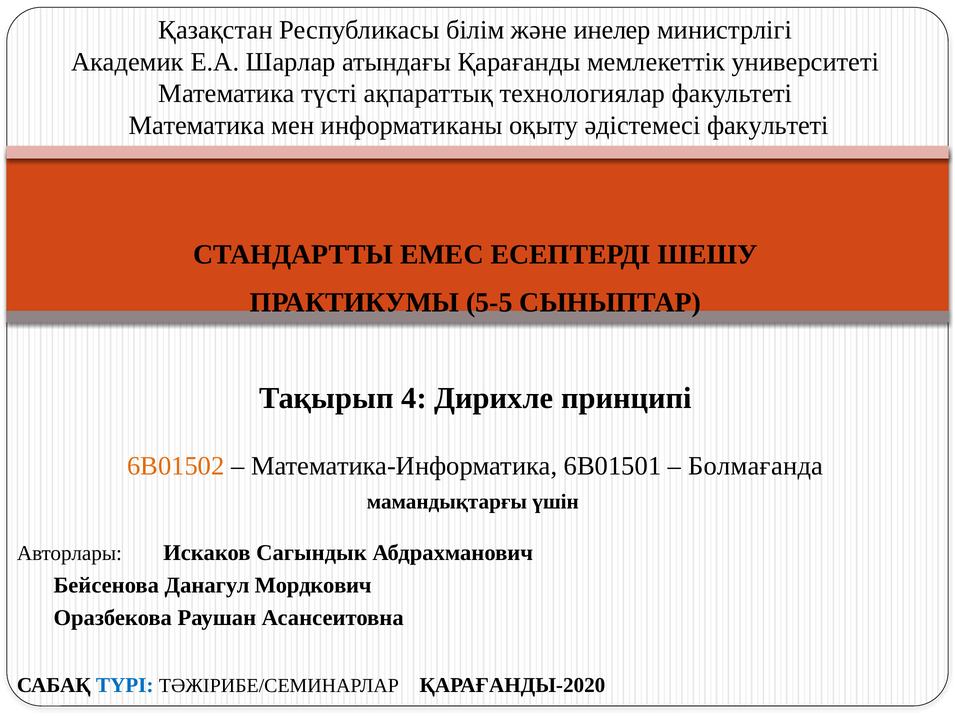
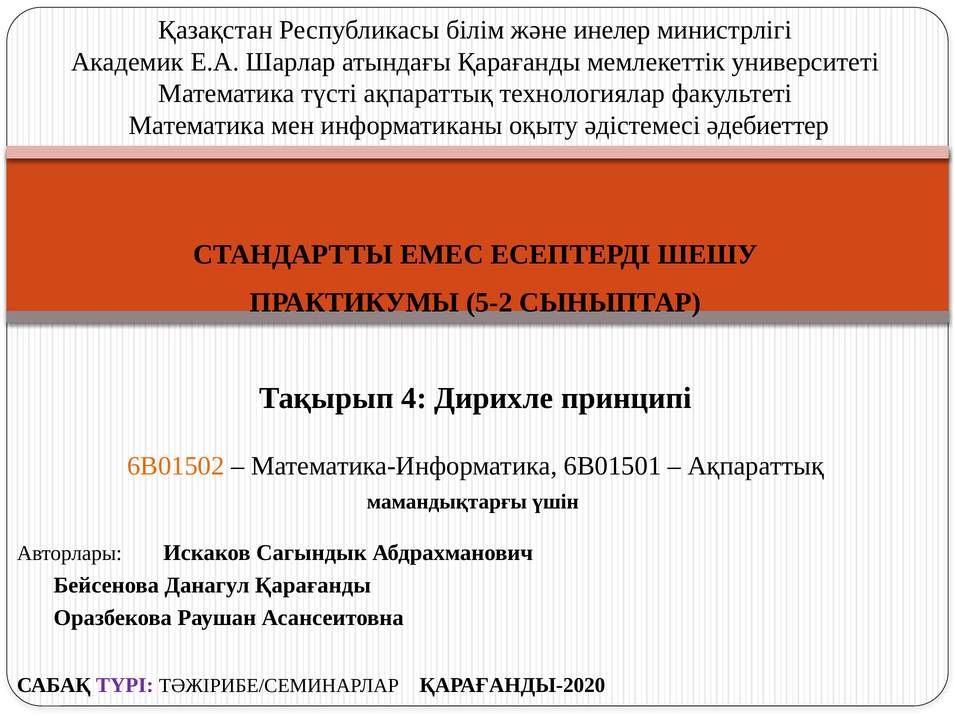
әдістемесі факультеті: факультеті -> әдебиеттер (768, 125)
5-5: 5-5 -> 5-2 (489, 303)
Болмағанда: Болмағанда -> Ақпараттық (756, 466)
Данагул Мордкович: Мордкович -> Қарағанды (313, 586)
ТҮРІ colour: blue -> purple (125, 686)
